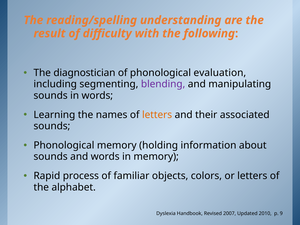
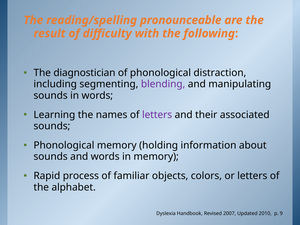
understanding: understanding -> pronounceable (181, 20)
evaluation: evaluation -> distraction (220, 73)
letters colour: orange -> purple (157, 115)
